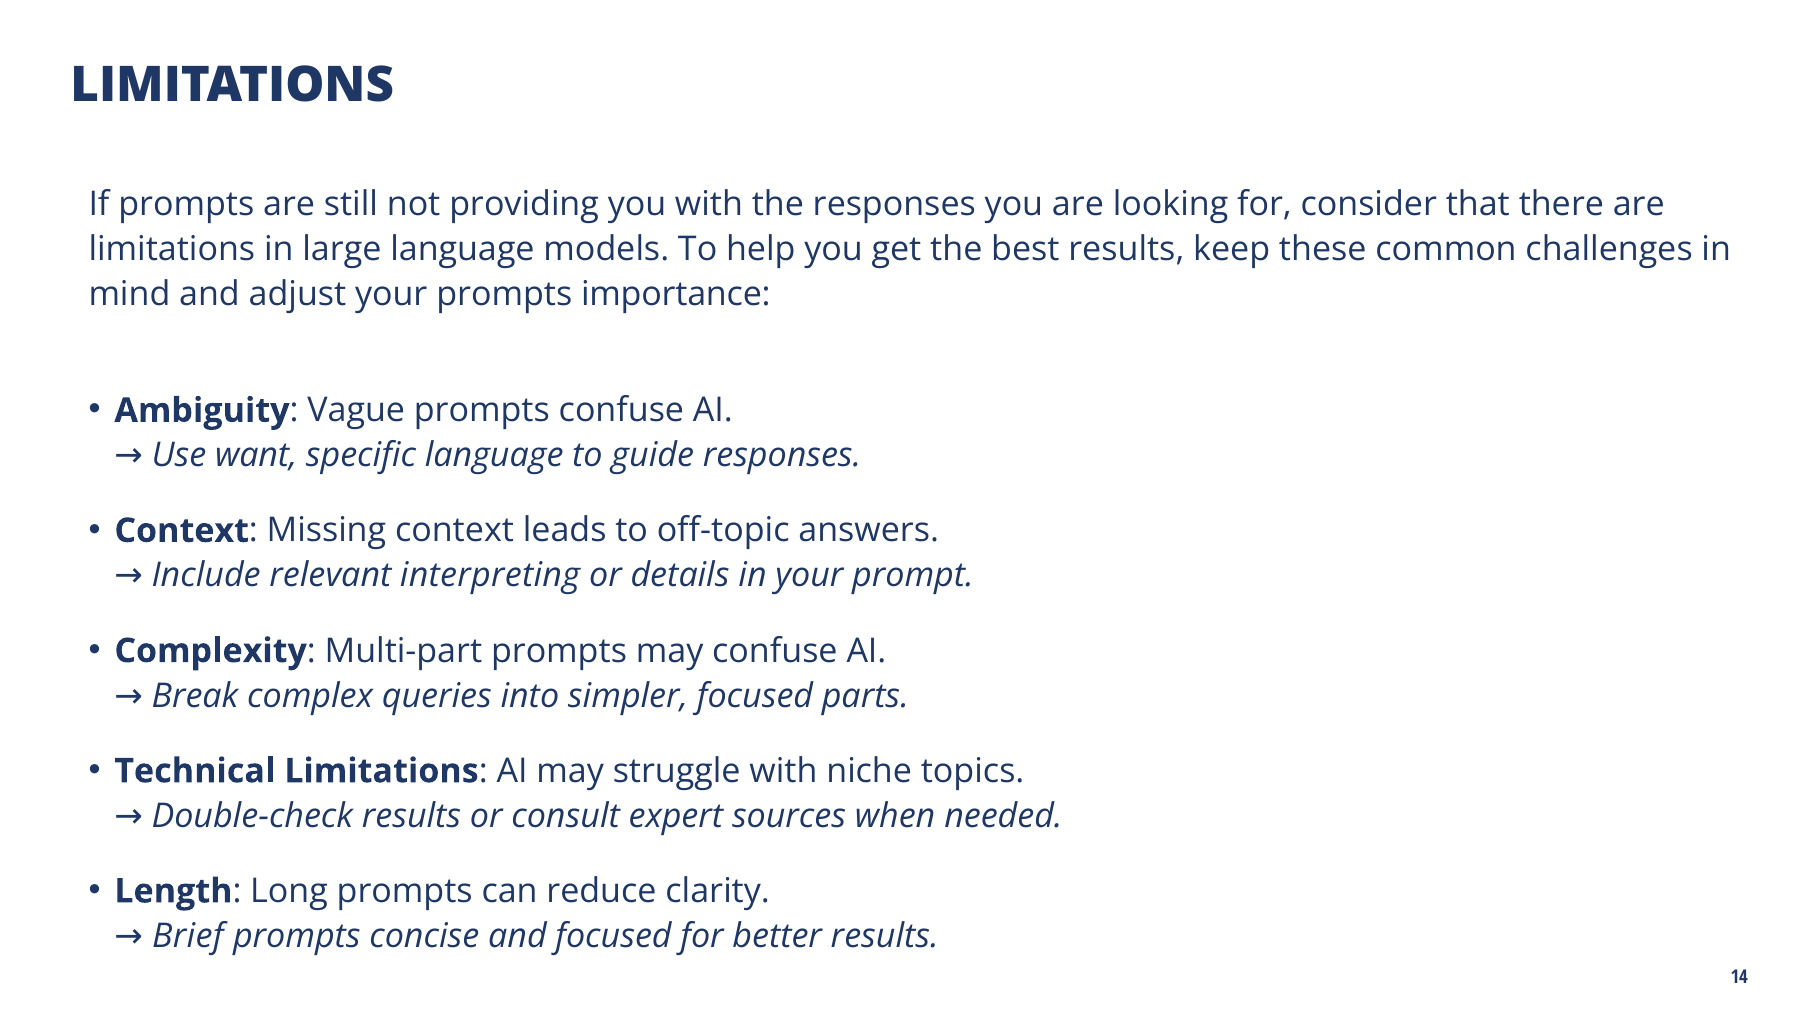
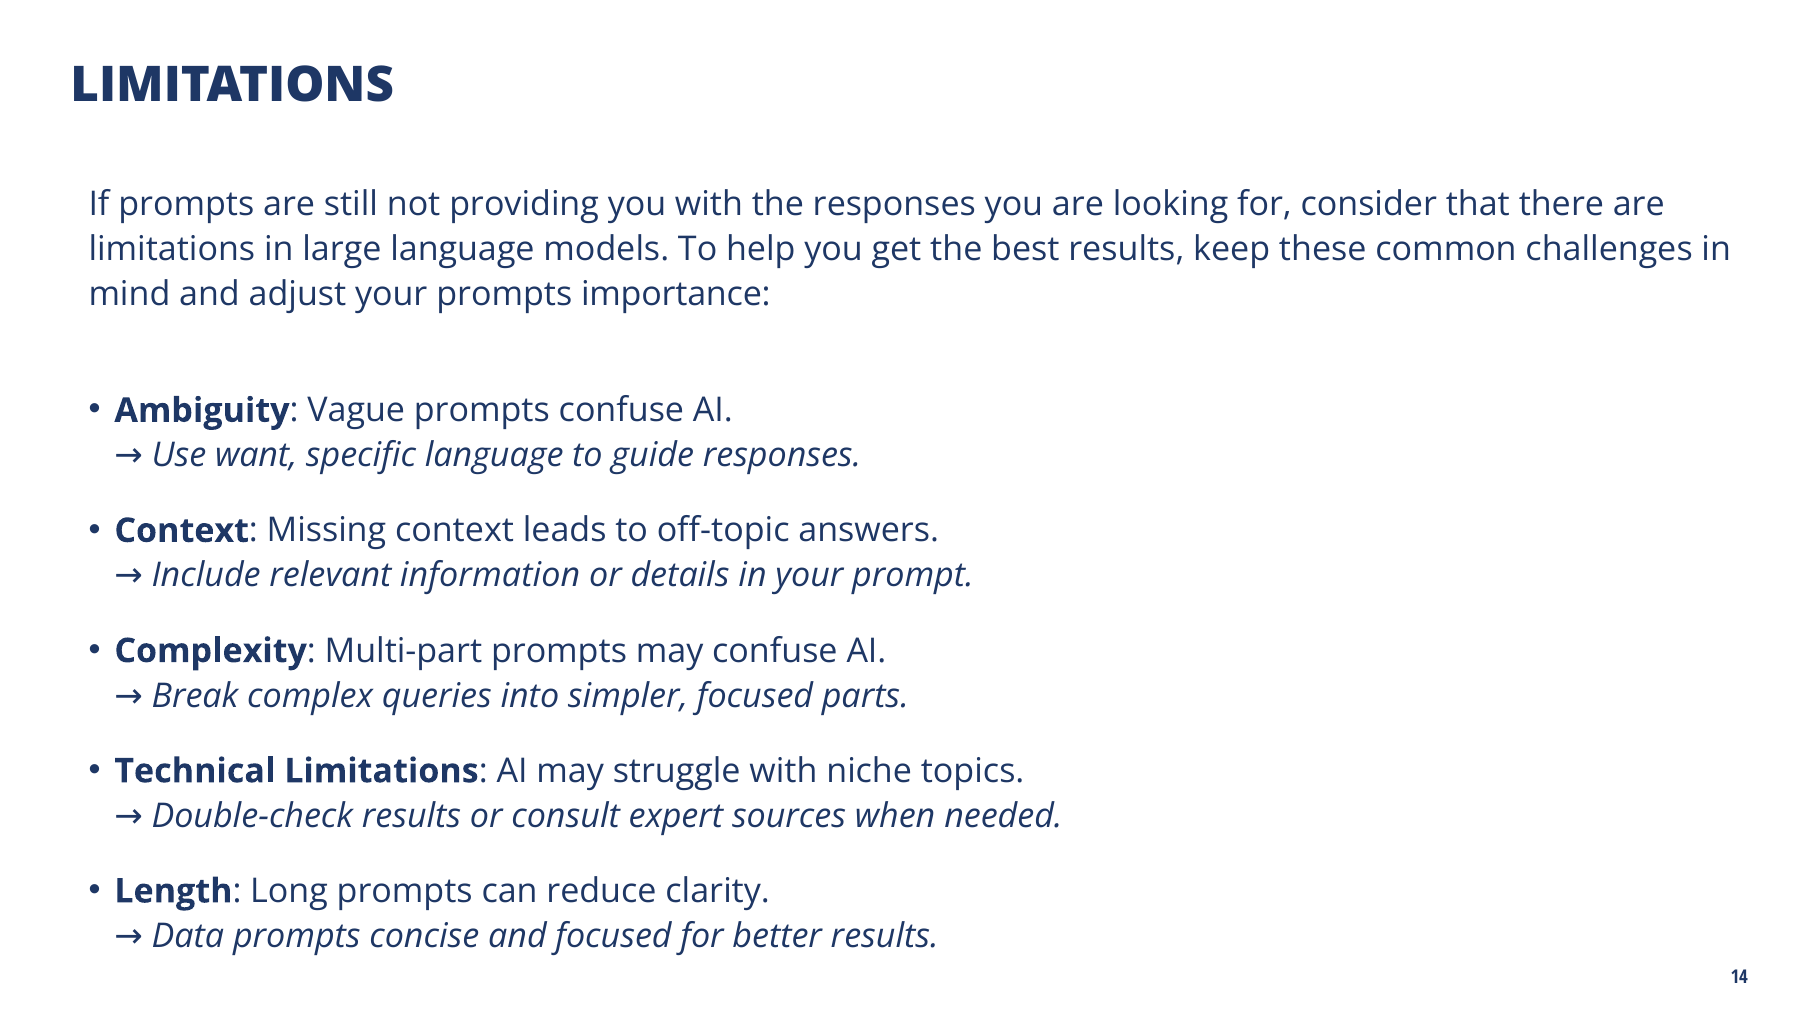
interpreting: interpreting -> information (490, 576)
Brief: Brief -> Data (188, 937)
